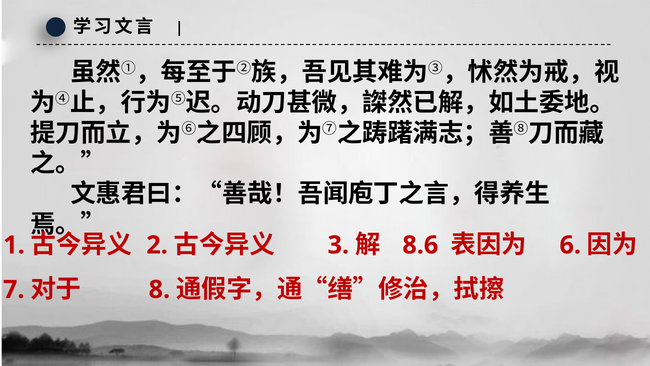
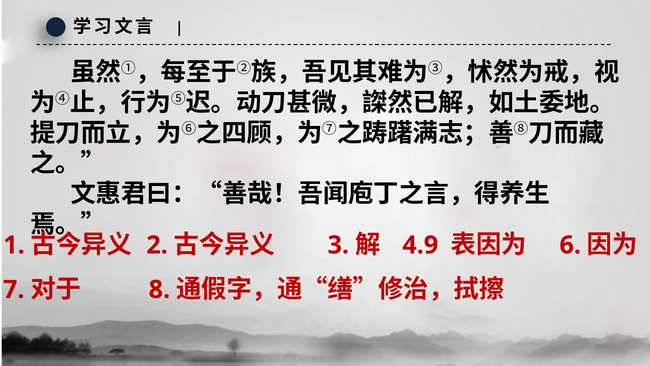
8.6: 8.6 -> 4.9 (420, 245)
